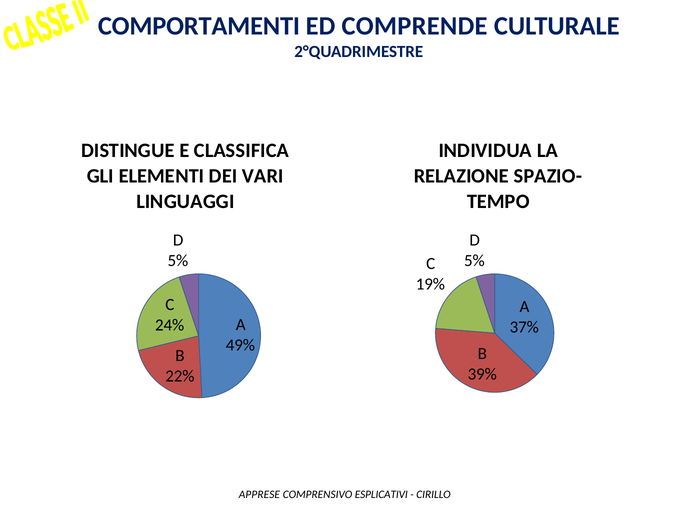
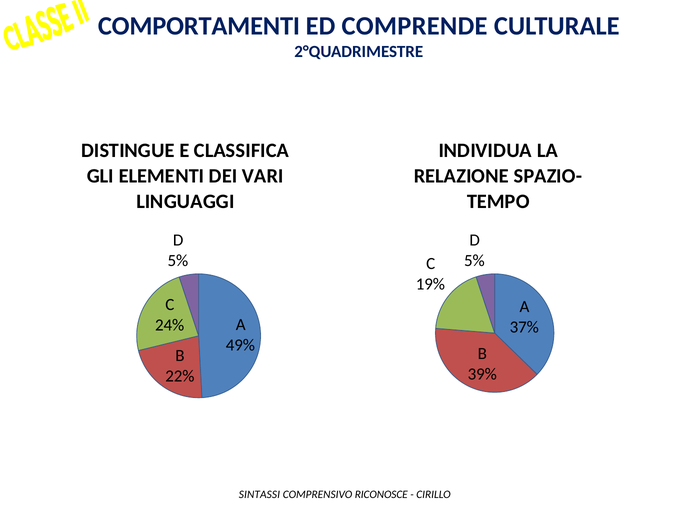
APPRESE: APPRESE -> SINTASSI (259, 494)
ESPLICATIVI: ESPLICATIVI -> RICONOSCE (381, 494)
